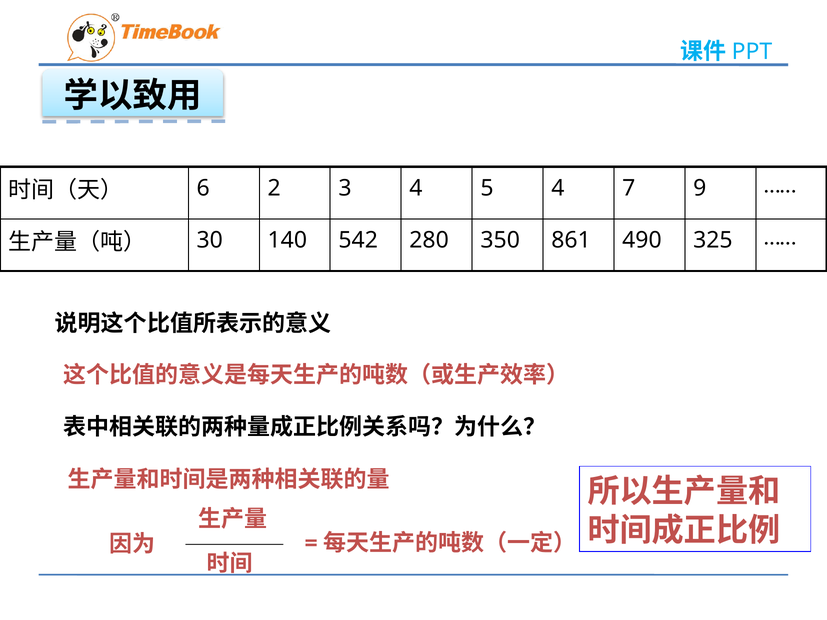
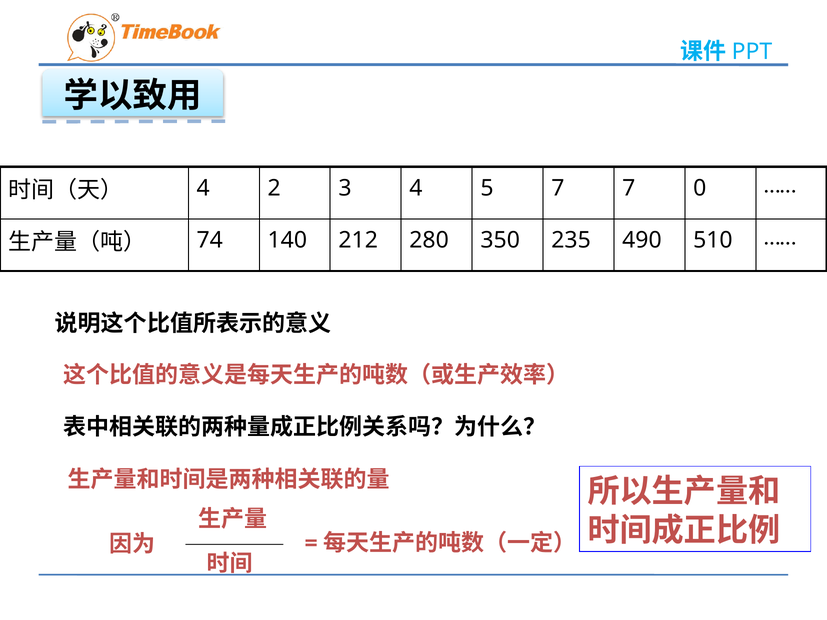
6: 6 -> 4 (203, 188)
5 4: 4 -> 7 (558, 188)
9: 9 -> 0 (700, 188)
30: 30 -> 74 (210, 240)
542: 542 -> 212 (358, 240)
861: 861 -> 235 (571, 240)
325: 325 -> 510 (713, 240)
